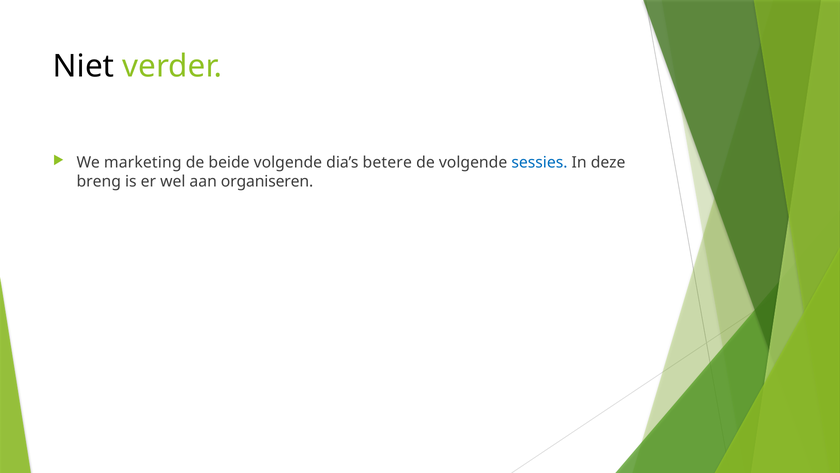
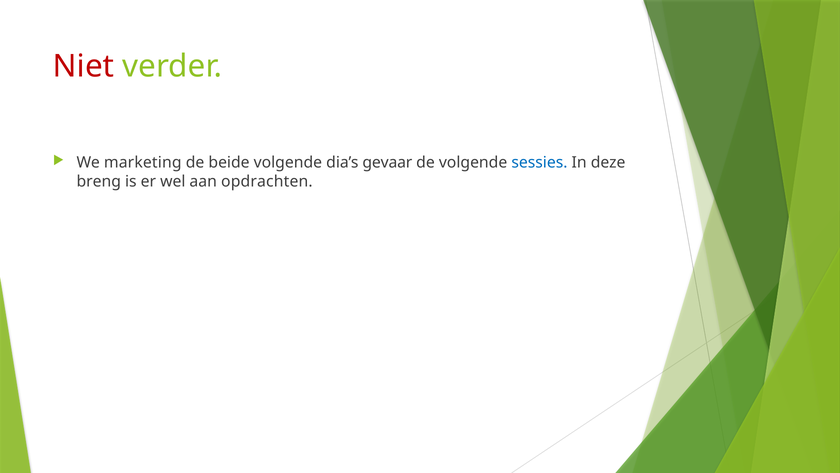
Niet colour: black -> red (84, 66)
betere: betere -> gevaar (387, 163)
organiseren: organiseren -> opdrachten (267, 181)
